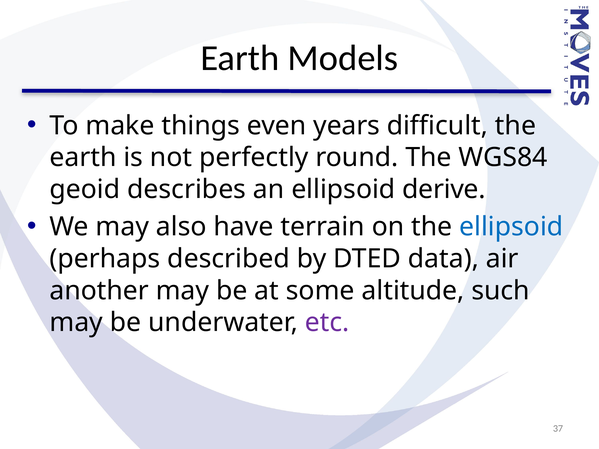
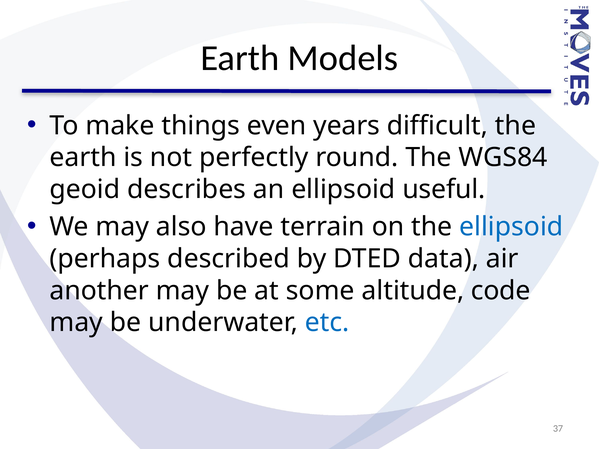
derive: derive -> useful (444, 190)
such: such -> code (501, 291)
etc colour: purple -> blue (327, 323)
